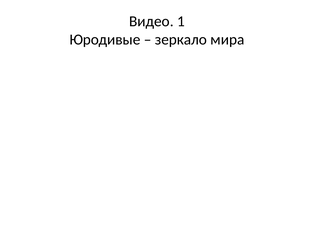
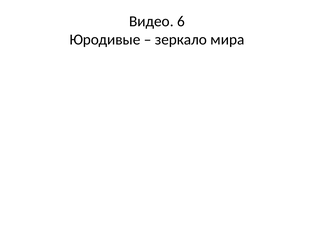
1: 1 -> 6 (181, 21)
